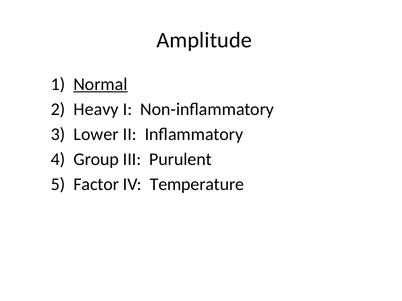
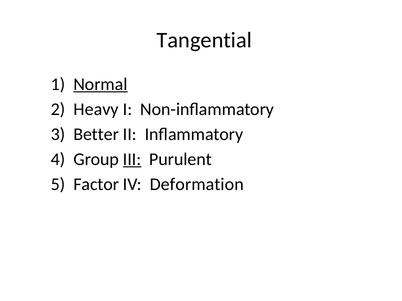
Amplitude: Amplitude -> Tangential (204, 40)
Lower: Lower -> Better (96, 134)
III underline: none -> present (132, 159)
Temperature: Temperature -> Deformation (197, 184)
